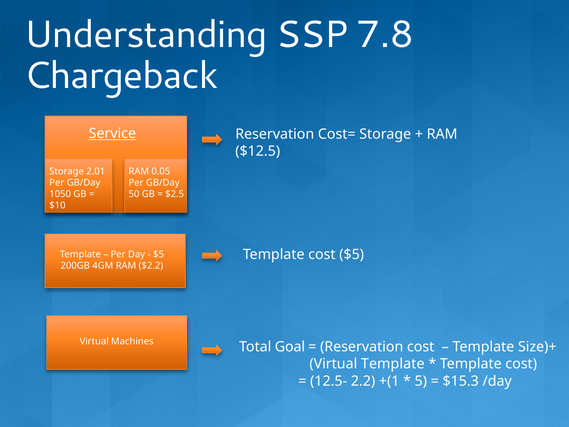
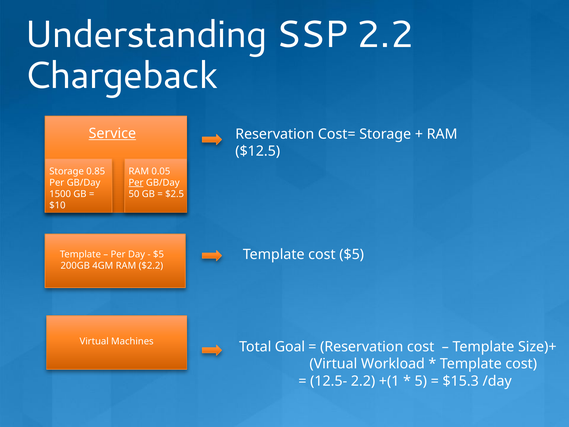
SSP 7.8: 7.8 -> 2.2 (385, 34)
2.01: 2.01 -> 0.85 (96, 171)
Per underline: none -> present (136, 183)
1050: 1050 -> 1500 (60, 194)
Virtual Template: Template -> Workload (393, 364)
